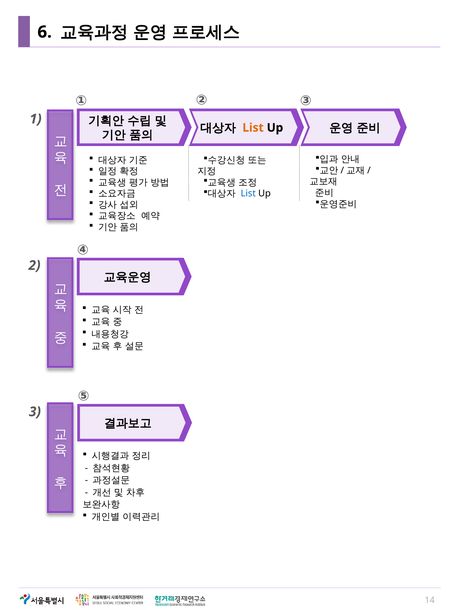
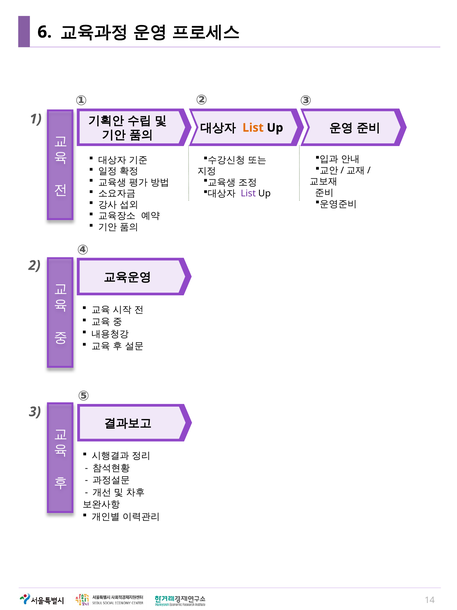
List colour: blue -> purple (248, 193)
